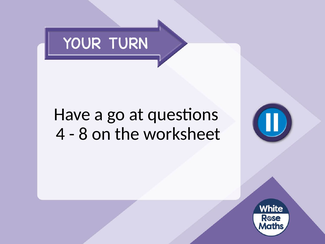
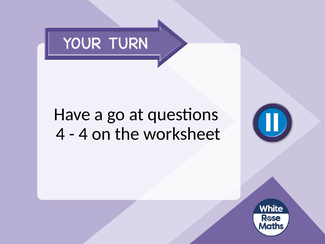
8: 8 -> 4 (83, 134)
